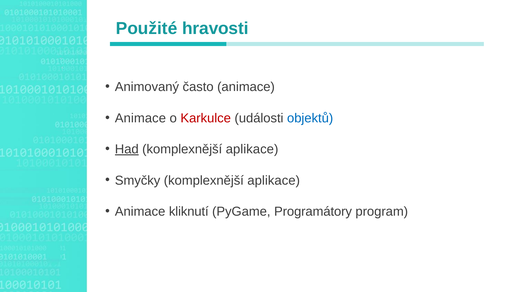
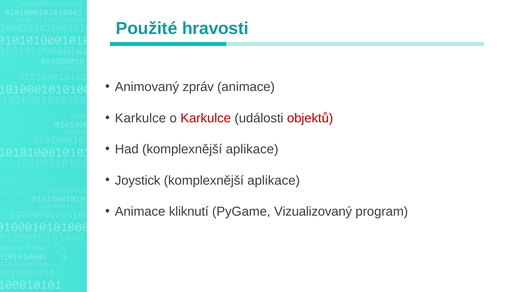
často: často -> zpráv (198, 87)
Animace: Animace -> Karkulce (140, 118)
objektů colour: blue -> red (310, 118)
Had underline: present -> none (127, 149)
Smyčky: Smyčky -> Joystick (138, 180)
Programátory: Programátory -> Vizualizovaný (313, 211)
